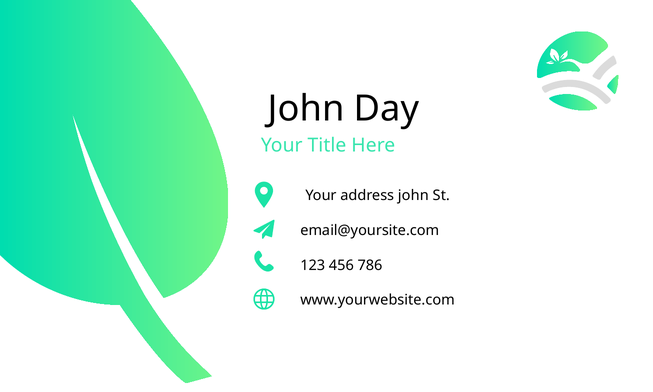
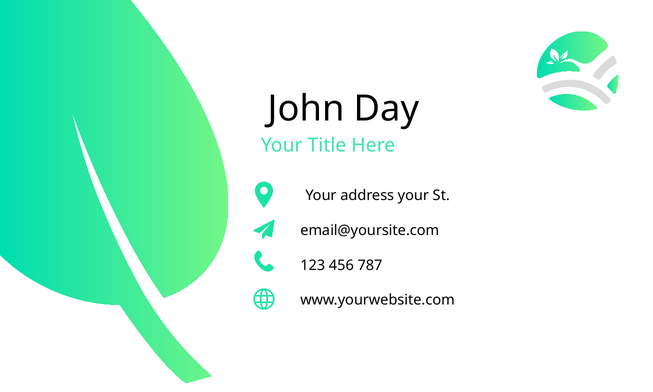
address john: john -> your (413, 196)
786: 786 -> 787 (370, 265)
